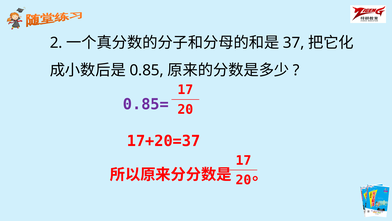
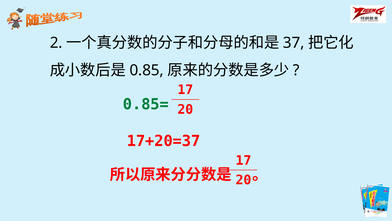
0.85= colour: purple -> green (146, 104)
